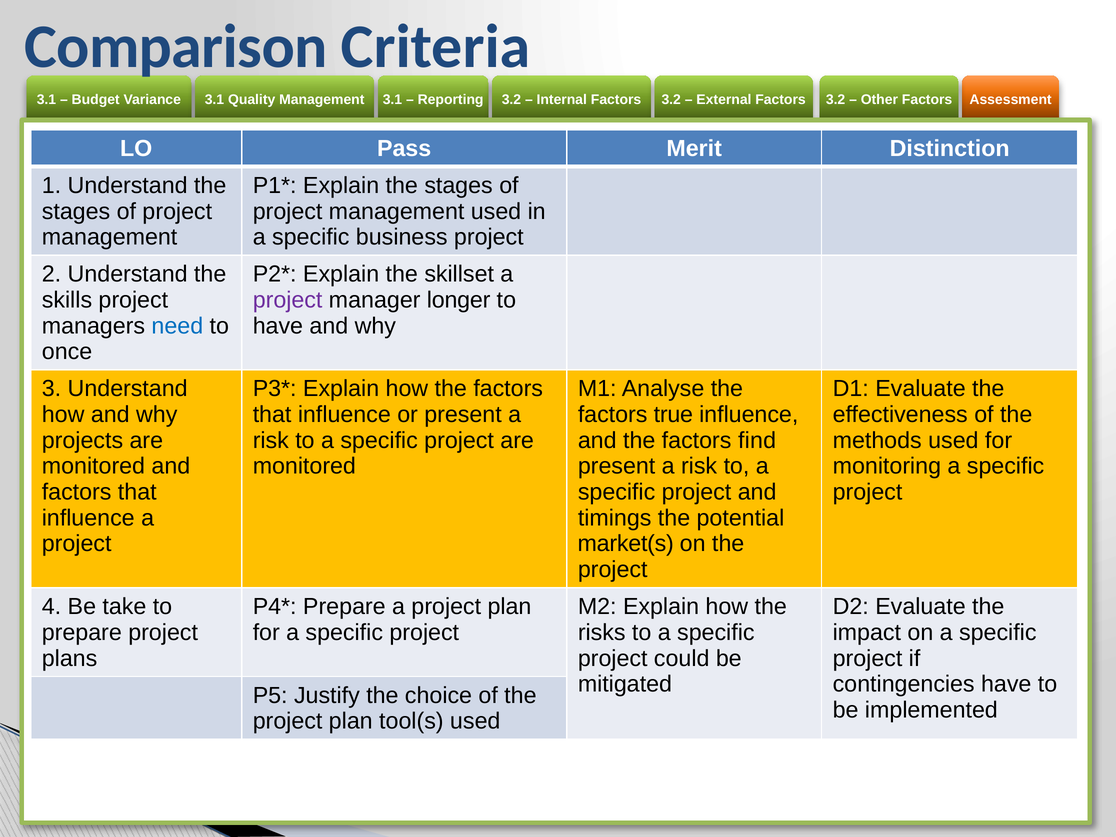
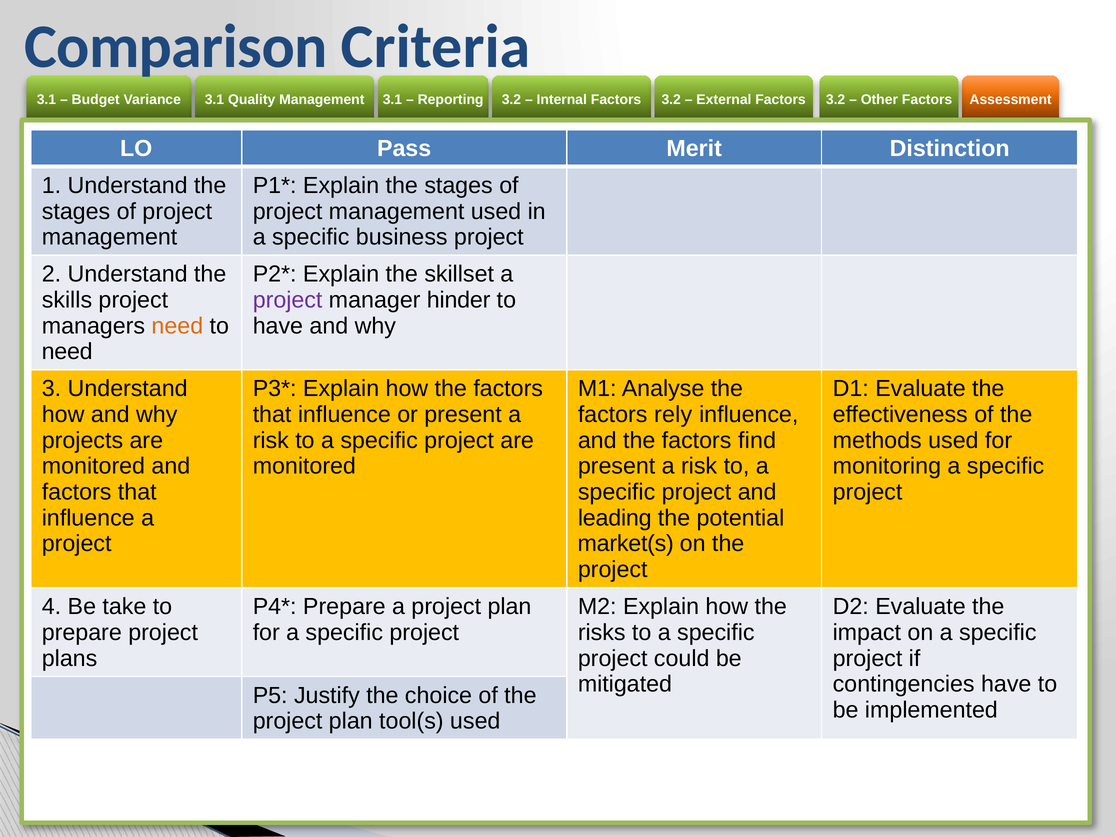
longer: longer -> hinder (459, 300)
need colour: blue -> orange (177, 326)
once: once -> need (67, 352)
true: true -> rely (673, 415)
timings: timings -> leading (615, 518)
